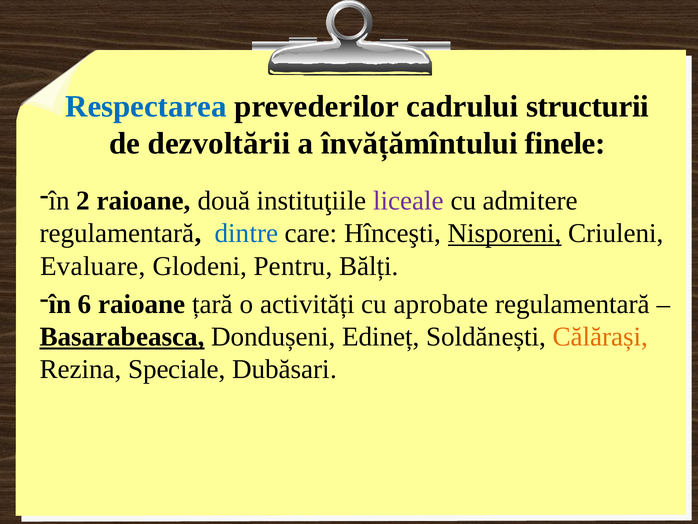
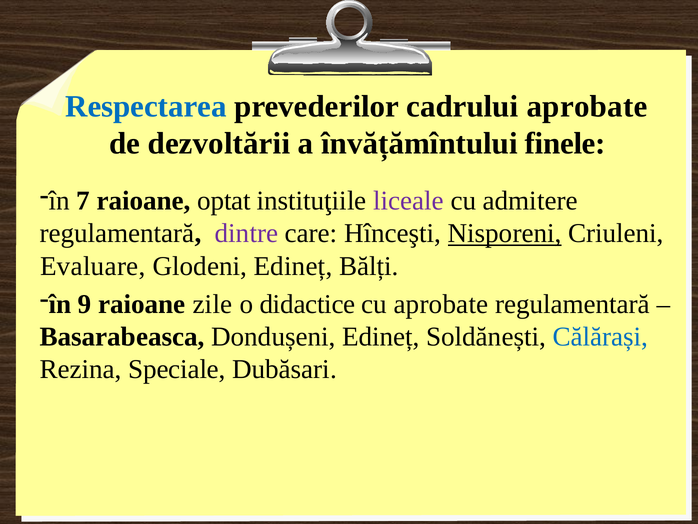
cadrului structurii: structurii -> aprobate (587, 106)
2: 2 -> 7 (83, 201)
două: două -> optat (224, 201)
dintre colour: blue -> purple (246, 233)
Glodeni Pentru: Pentru -> Edineț (293, 266)
6: 6 -> 9 (85, 304)
țară: țară -> zile (213, 304)
activități: activități -> didactice (307, 304)
Basarabeasca underline: present -> none (122, 336)
Călărași colour: orange -> blue (600, 336)
